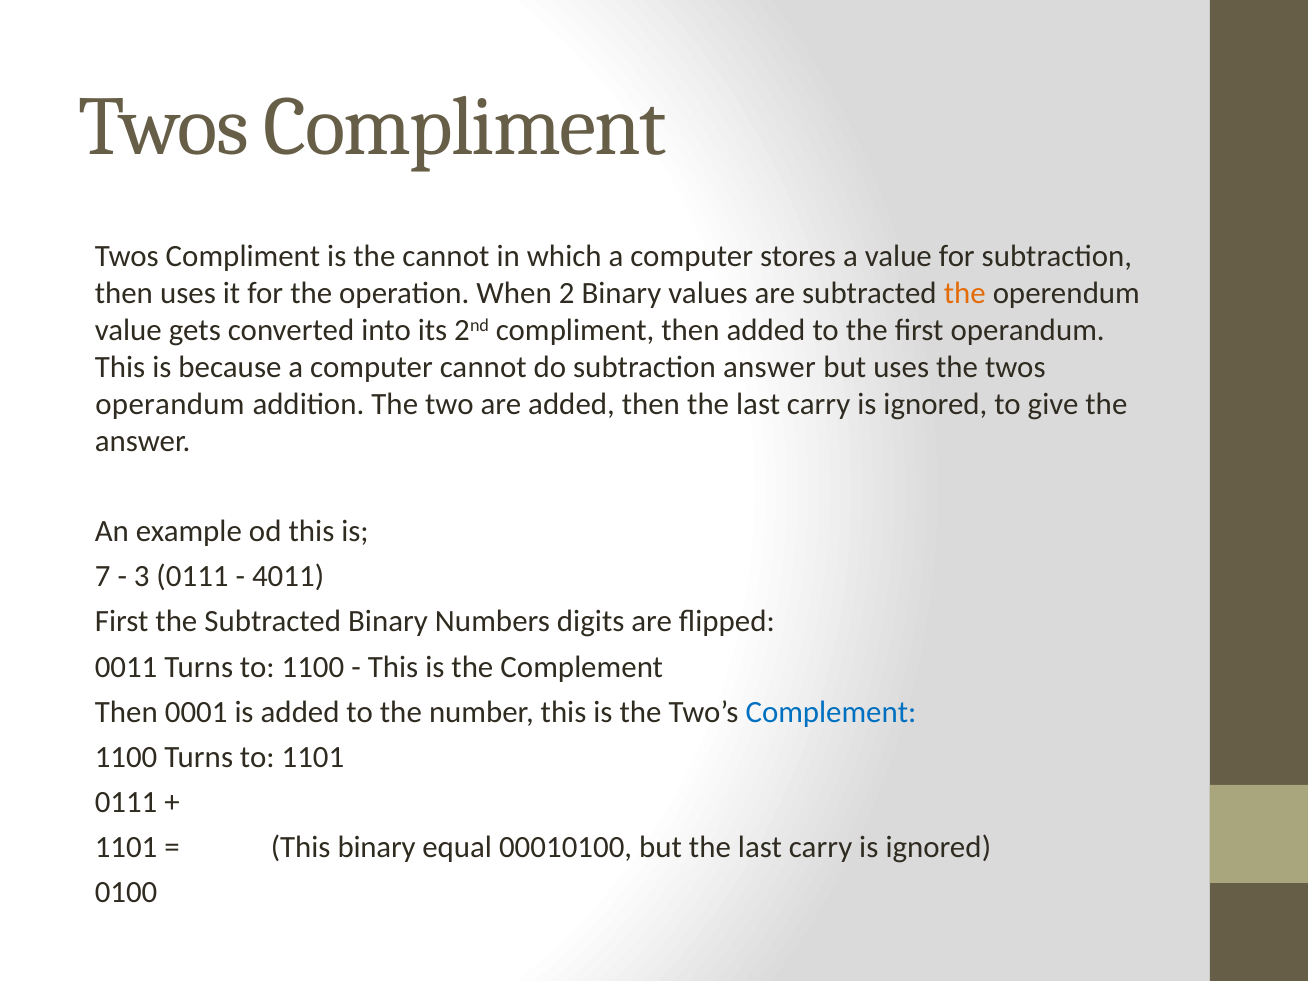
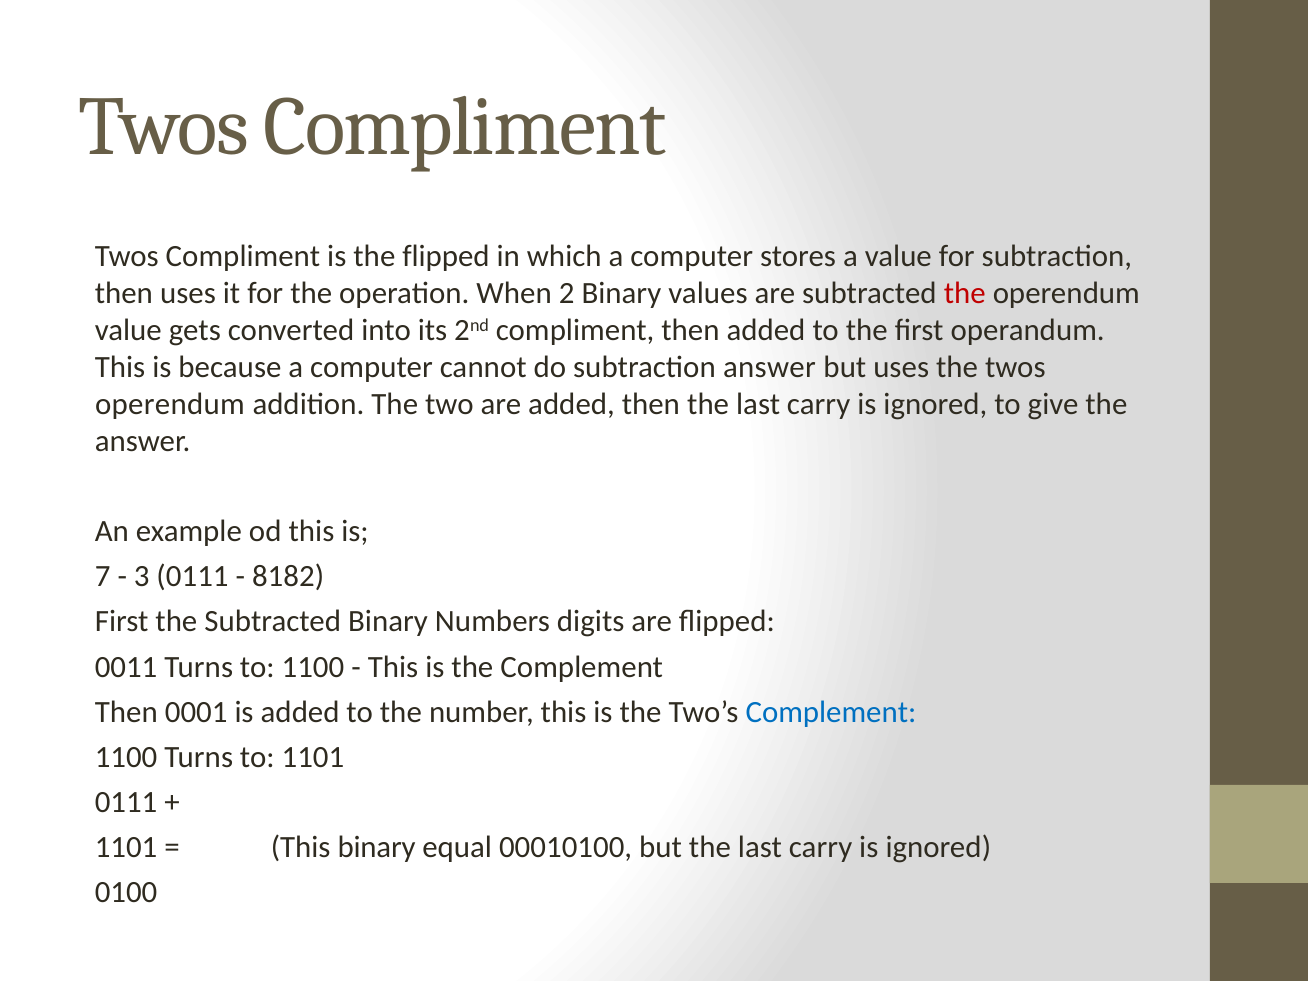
the cannot: cannot -> flipped (446, 256)
the colour: orange -> red (965, 293)
operandum: operandum -> operendum (170, 404)
4011: 4011 -> 8182 (288, 577)
